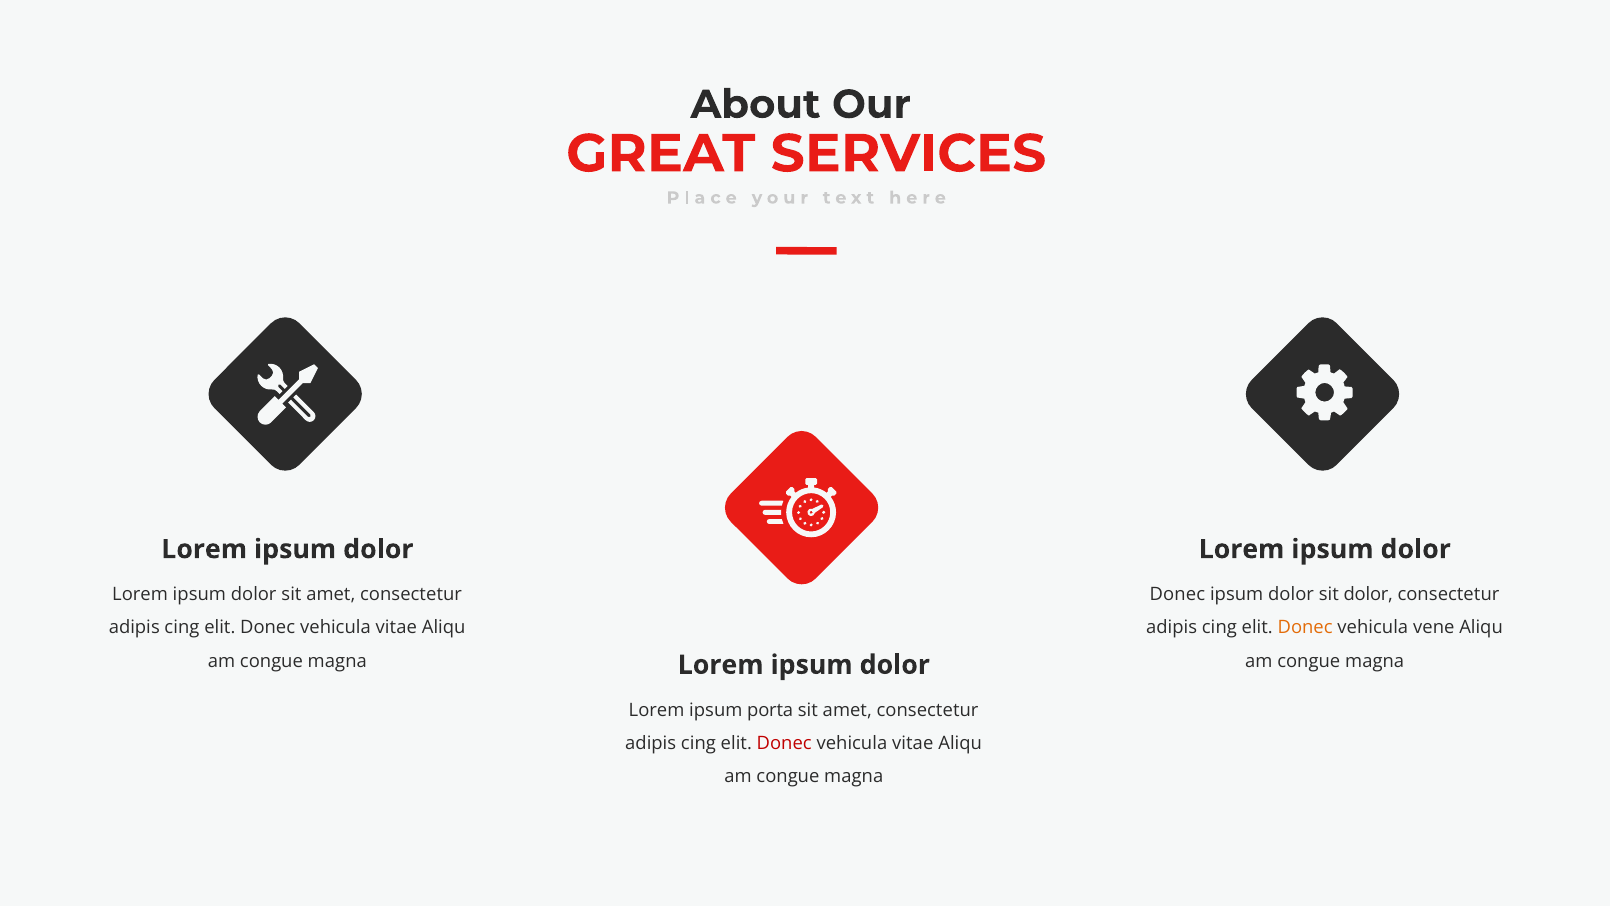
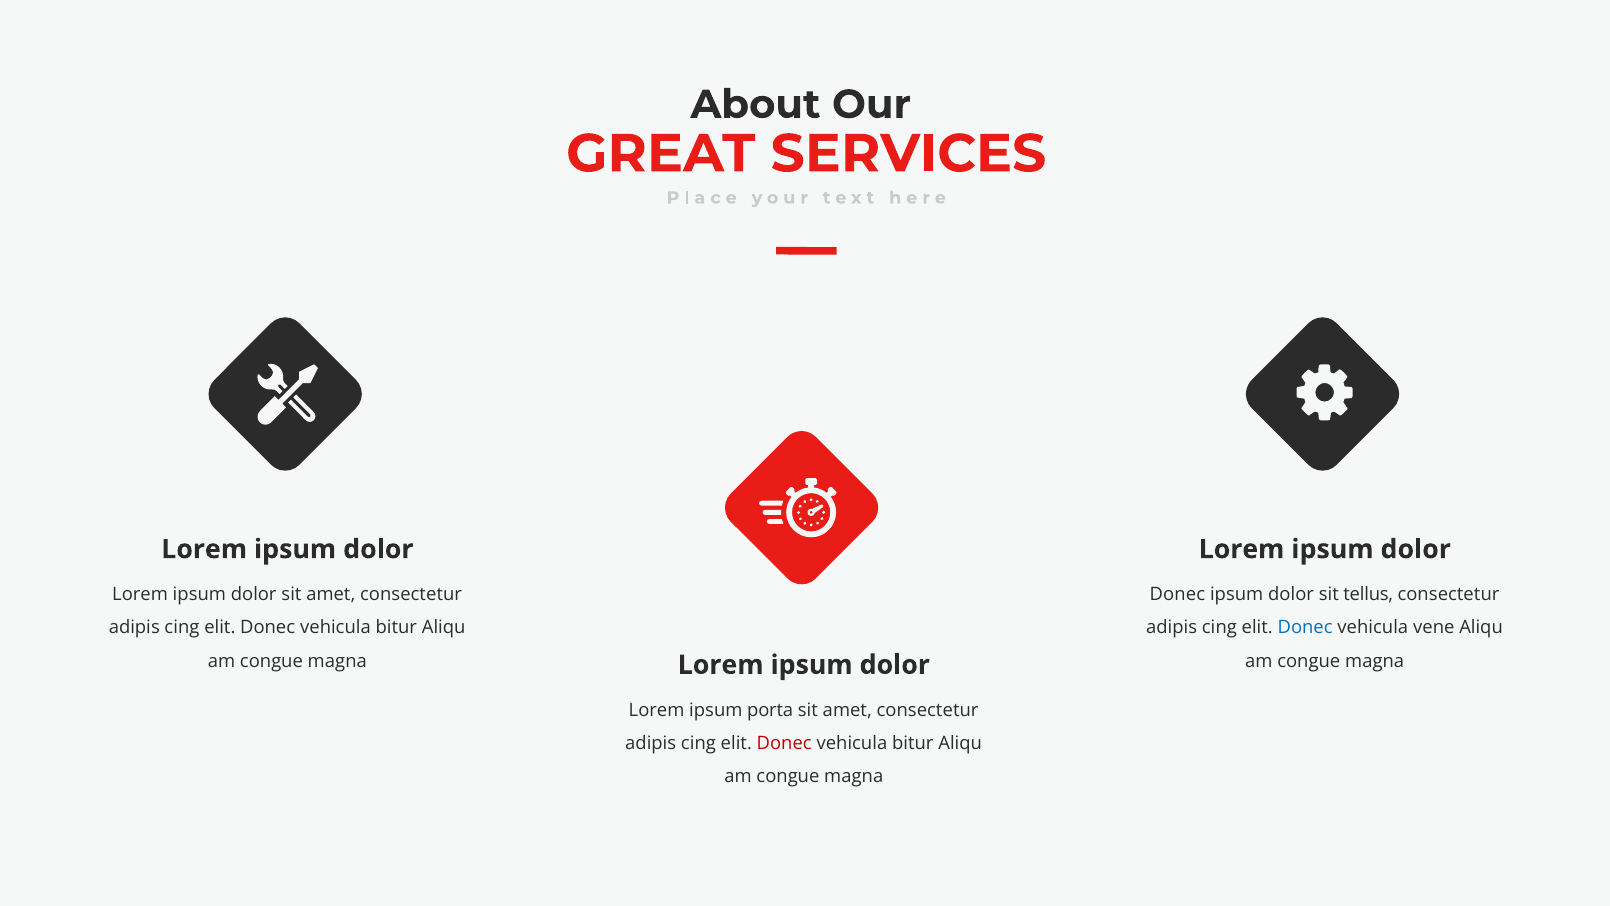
sit dolor: dolor -> tellus (1368, 594)
vitae: vitae -> bitur (396, 627)
Donec colour: orange -> blue (1305, 627)
vitae: vitae -> bitur (913, 743)
